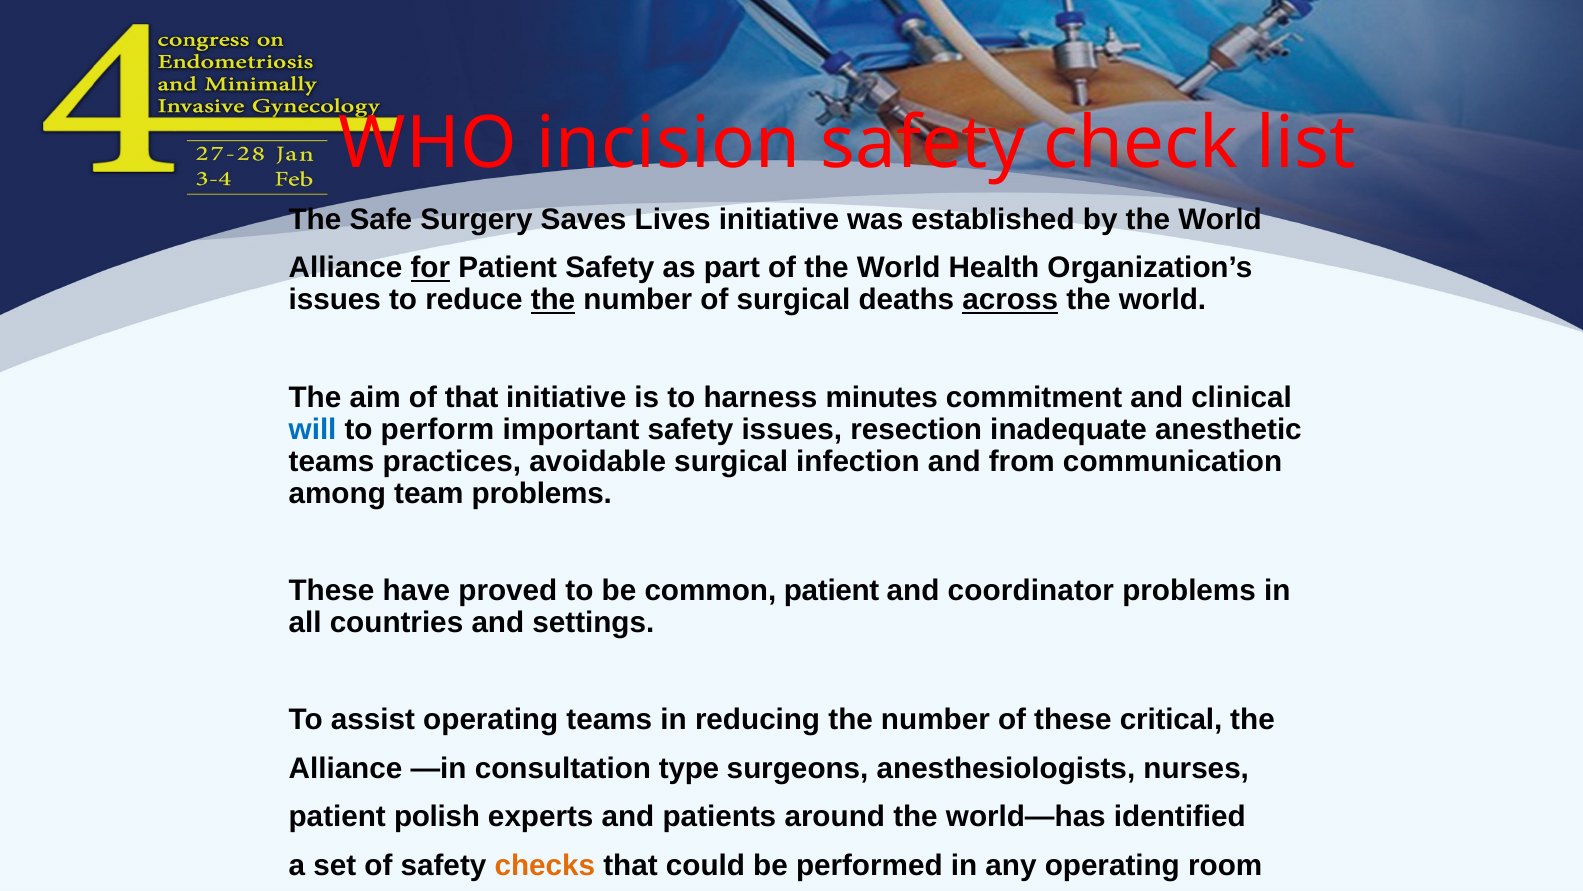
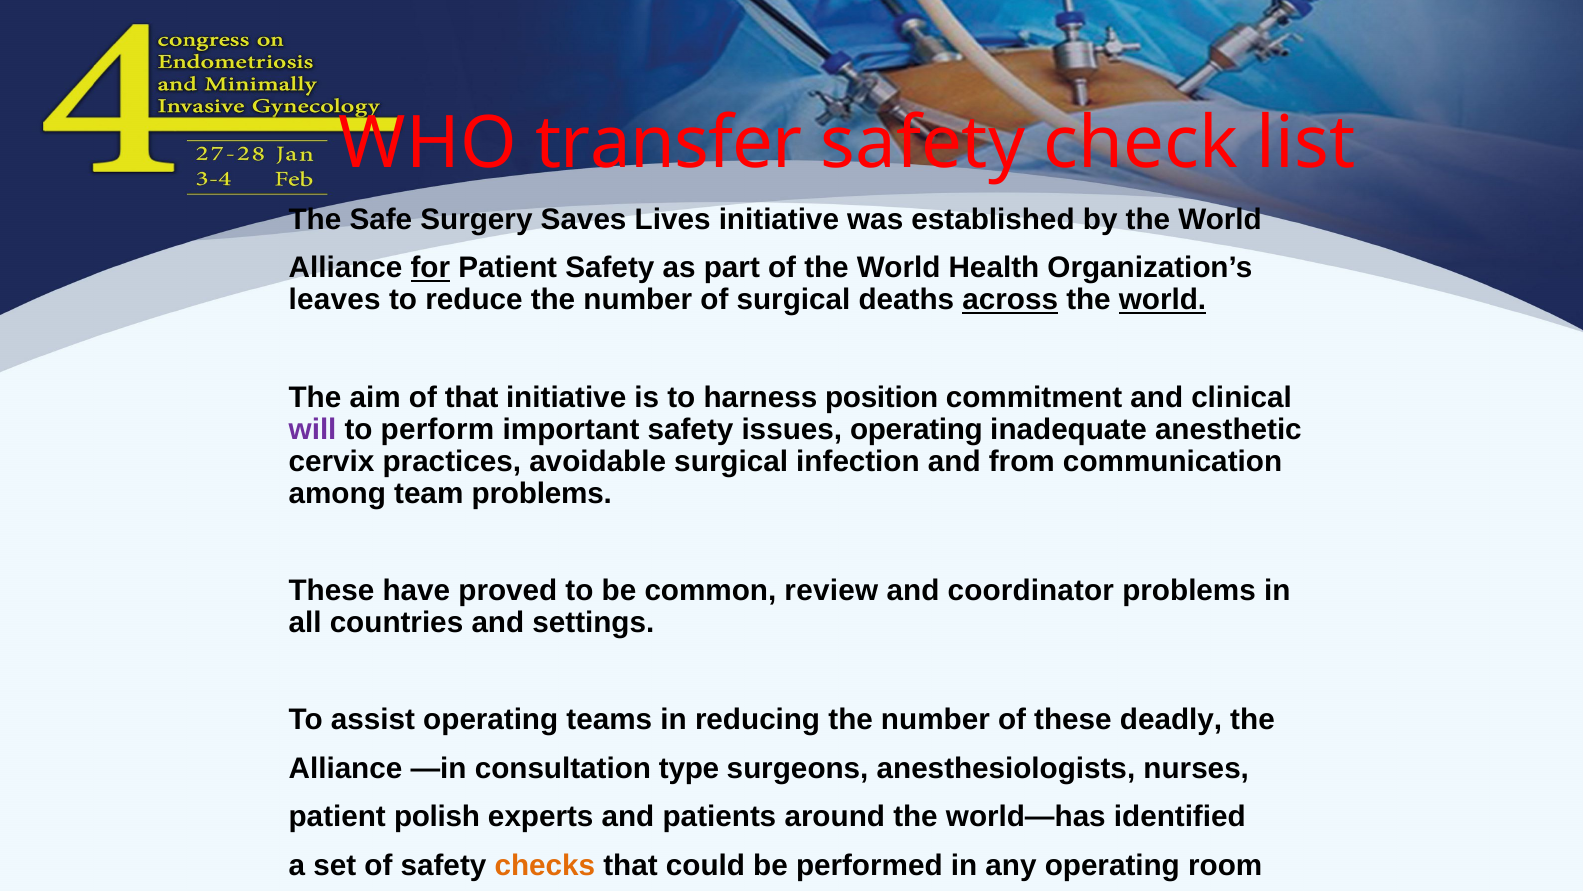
incision: incision -> transfer (669, 143)
issues: issues -> leaves (335, 300)
the underline: present -> none (553, 300)
world underline: none -> present (1162, 300)
minutes: minutes -> position (882, 397)
will colour: blue -> purple (313, 429)
issues resection: resection -> operating (916, 429)
teams: teams -> cervix (332, 461)
common patient: patient -> review (831, 590)
critical: critical -> deadly (1171, 720)
